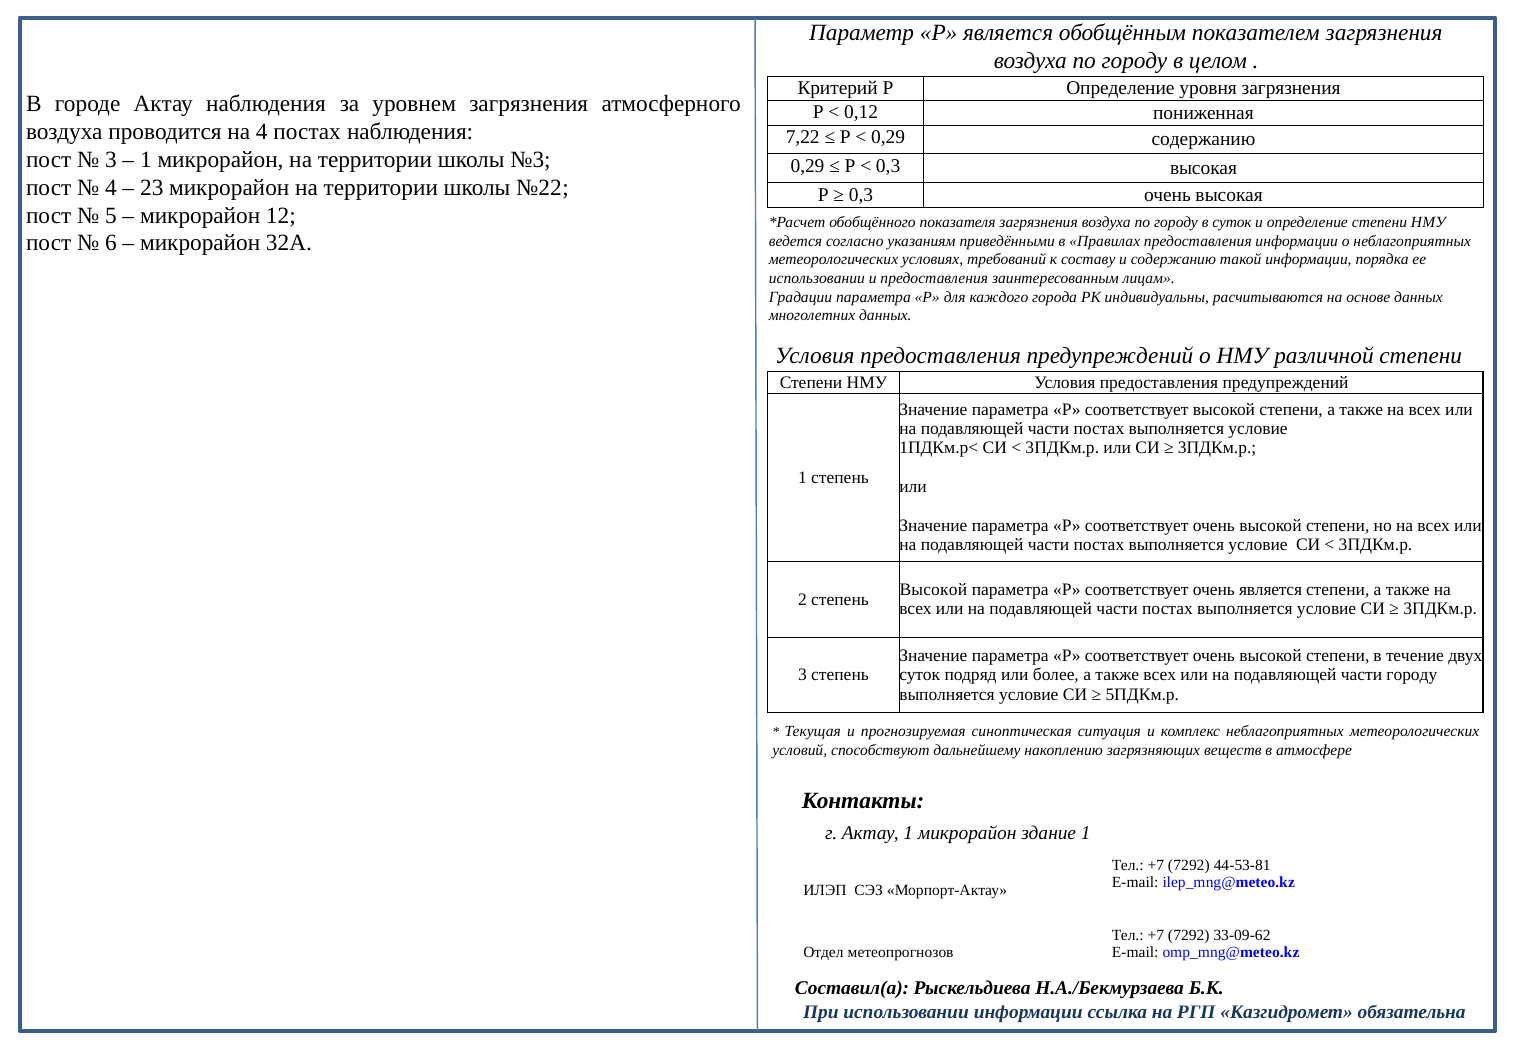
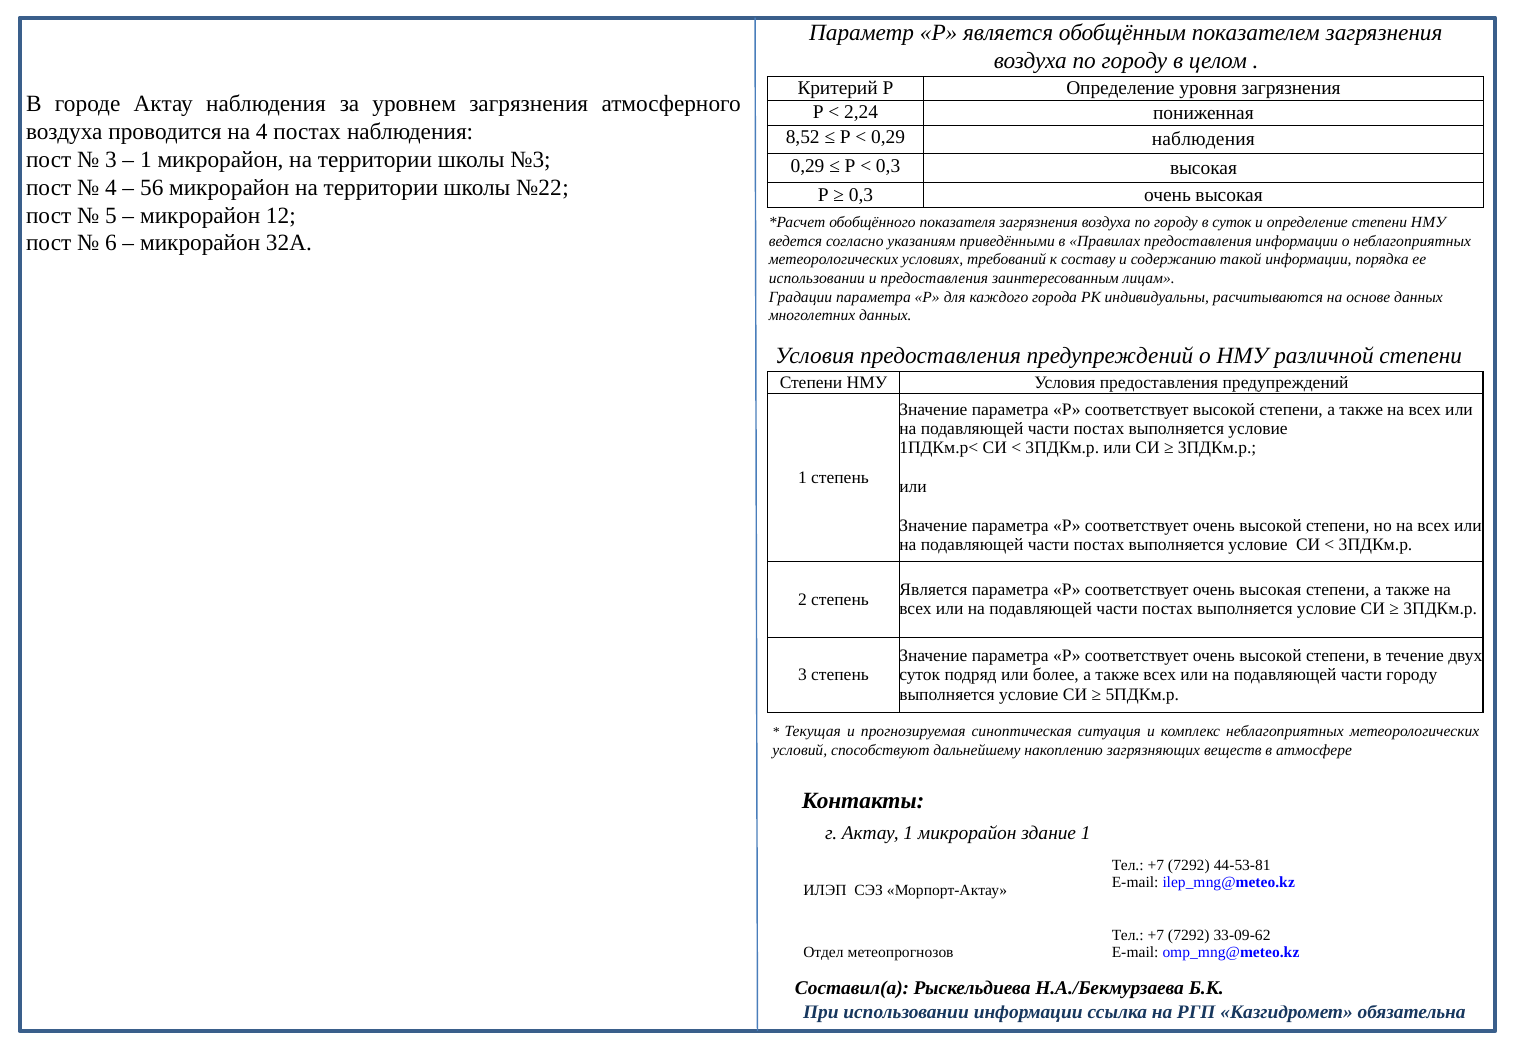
0,12: 0,12 -> 2,24 (861, 112)
7,22: 7,22 -> 8,52 (803, 137)
0,29 содержанию: содержанию -> наблюдения (1203, 140)
23: 23 -> 56 (152, 187)
Высокой: Высокой -> Является (933, 590)
соответствует очень является: является -> высокая (1270, 590)
